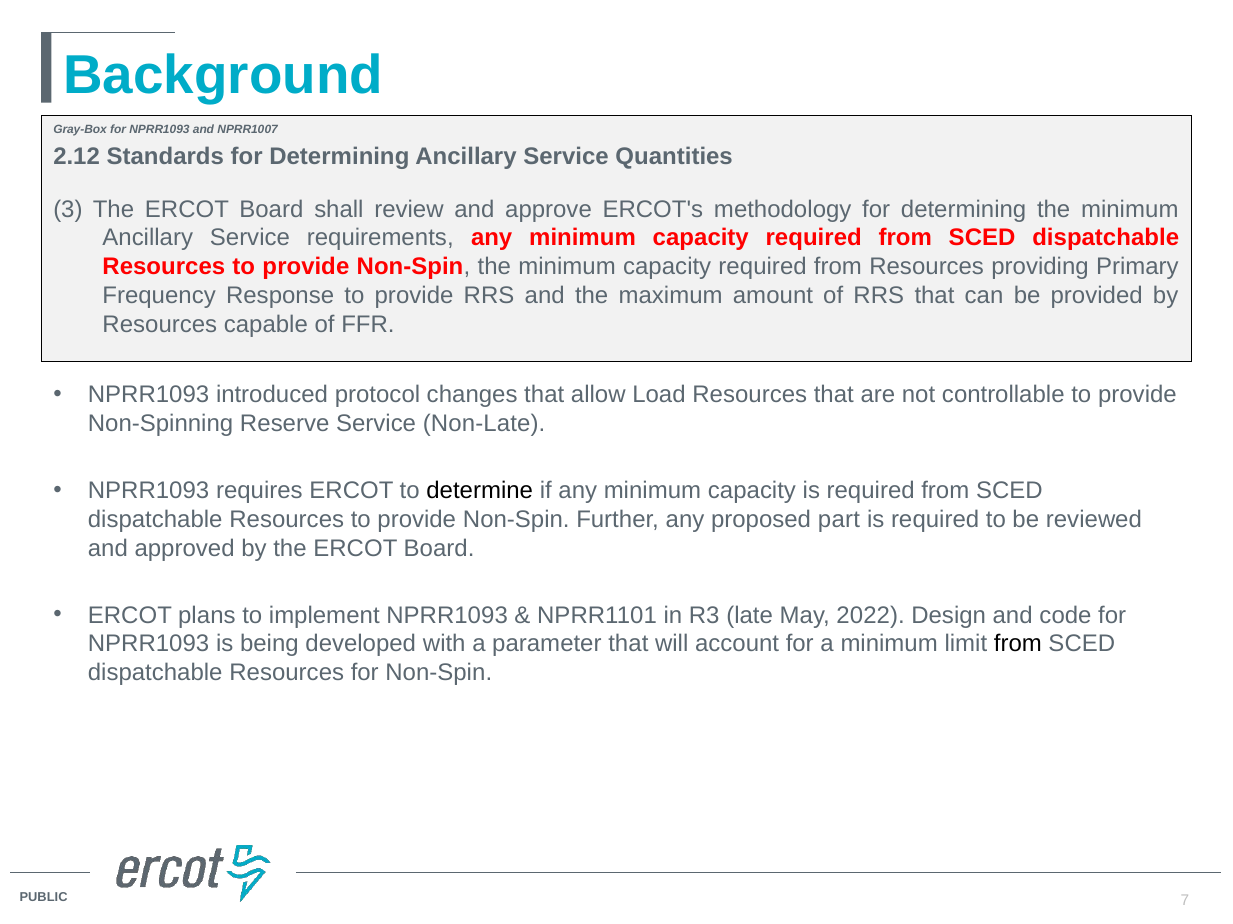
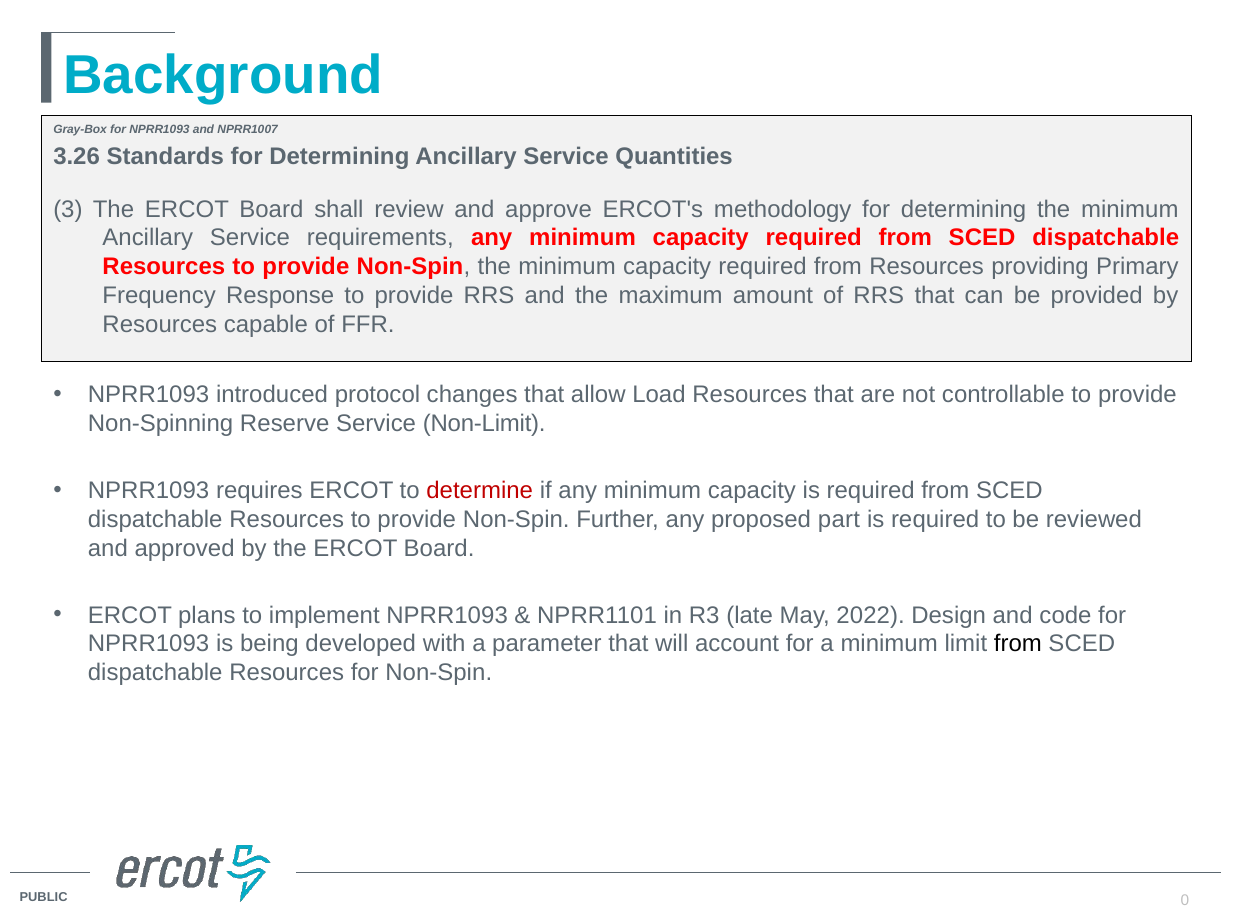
2.12: 2.12 -> 3.26 (77, 157)
Non-Late: Non-Late -> Non-Limit (484, 424)
determine colour: black -> red (480, 491)
7: 7 -> 0 (1185, 901)
